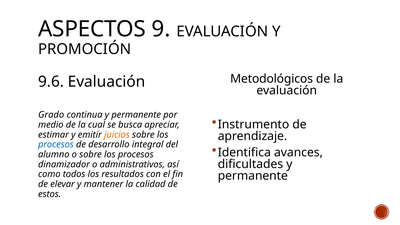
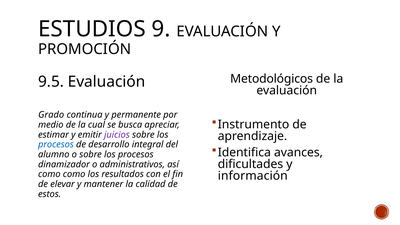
ASPECTOS: ASPECTOS -> ESTUDIOS (92, 29)
9.6: 9.6 -> 9.5 (51, 82)
juicios colour: orange -> purple (117, 135)
como todos: todos -> como (74, 174)
permanente: permanente -> información (253, 176)
